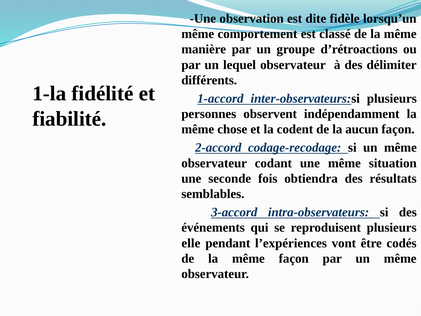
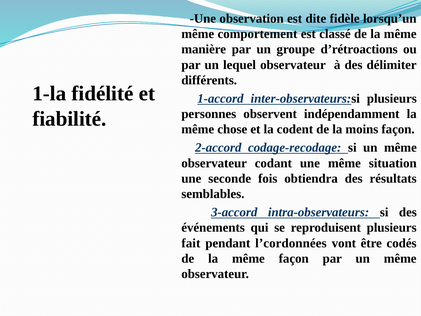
aucun: aucun -> moins (362, 129)
elle: elle -> fait (191, 243)
l’expériences: l’expériences -> l’cordonnées (291, 243)
